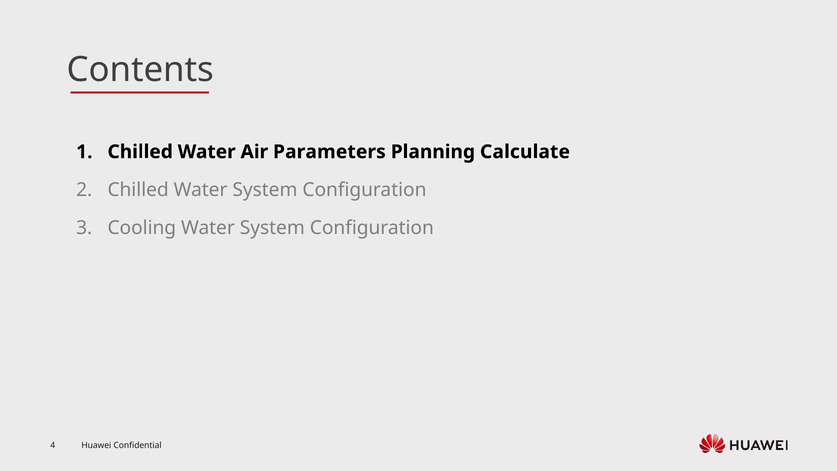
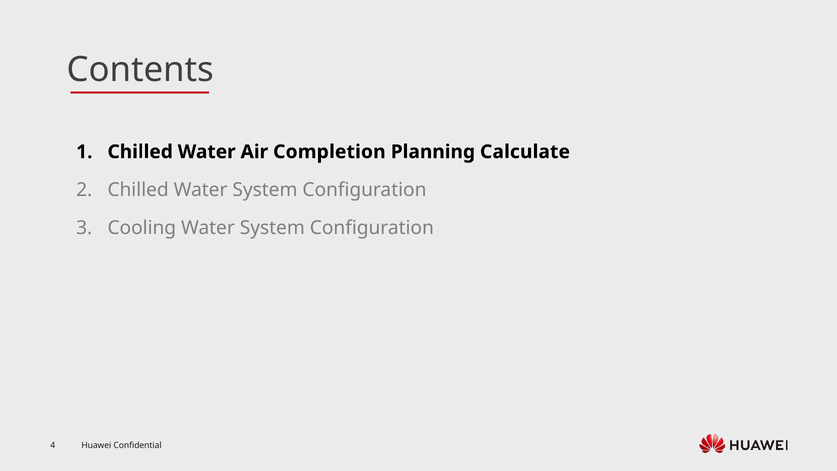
Parameters: Parameters -> Completion (329, 152)
